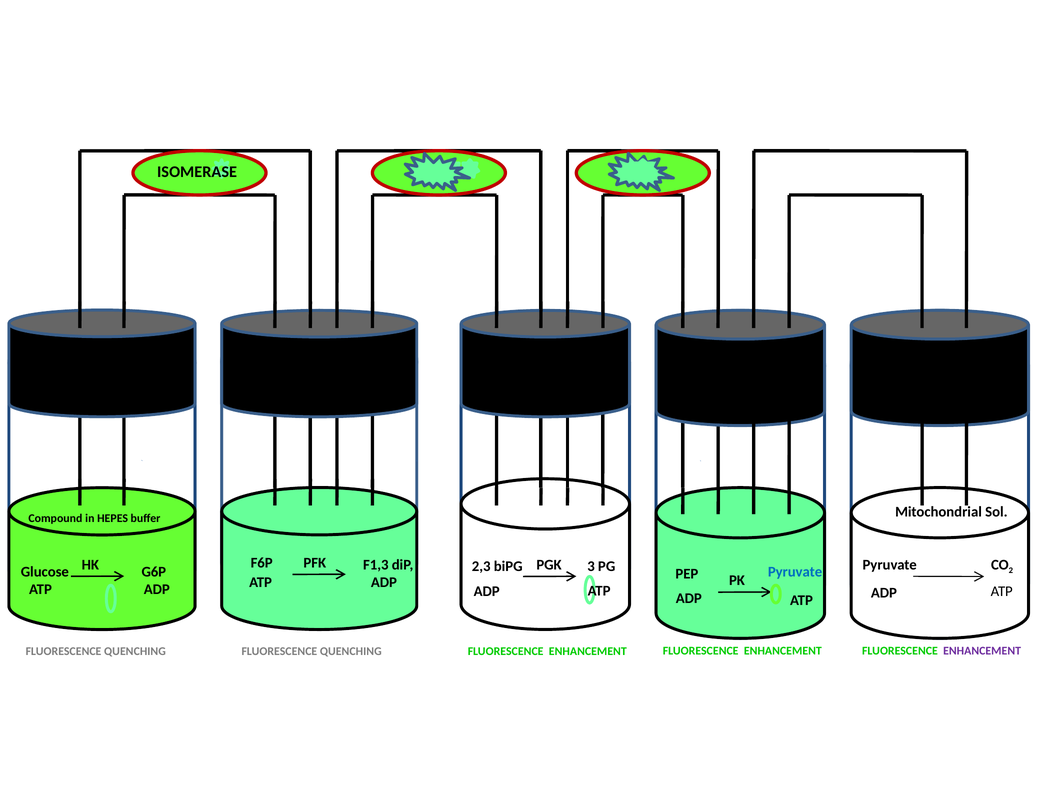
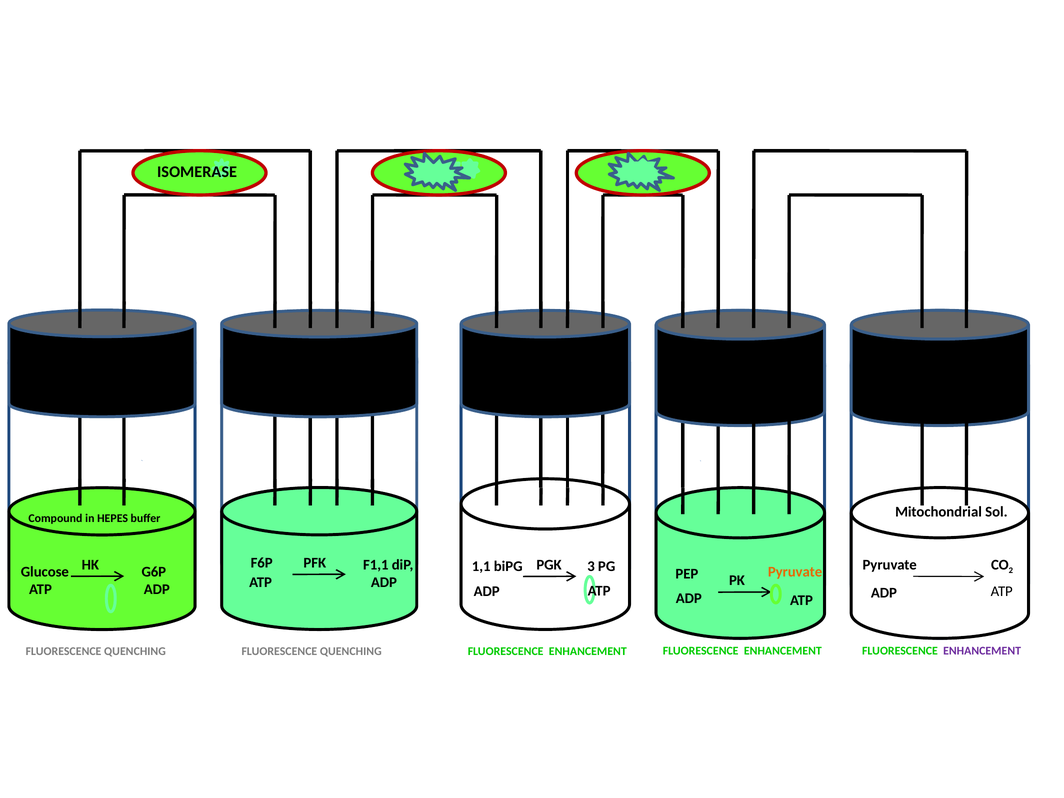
F1,3: F1,3 -> F1,1 (376, 565)
2,3: 2,3 -> 1,1 (481, 566)
Pyruvate colour: blue -> orange (795, 572)
